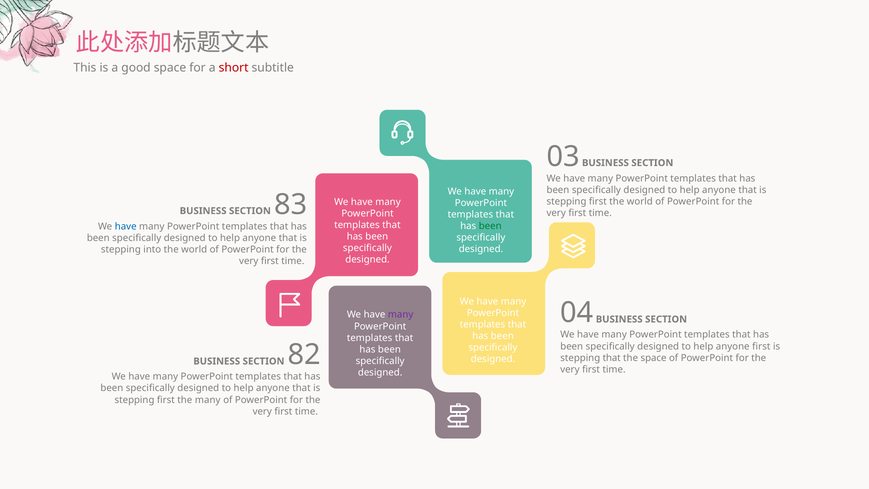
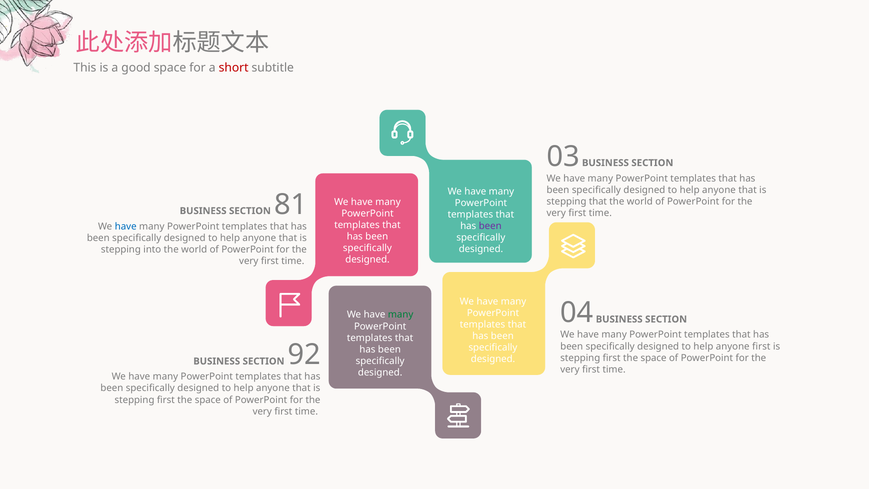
first: first -> that (598, 201)
83: 83 -> 81 (291, 204)
been colour: green -> purple (490, 226)
many colour: purple -> green (401, 315)
that: that -> first (612, 358)
82: 82 -> 92 (304, 355)
many: many -> space (208, 400)
